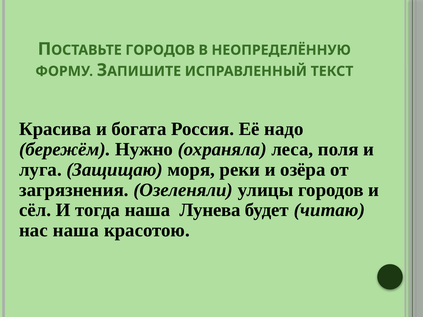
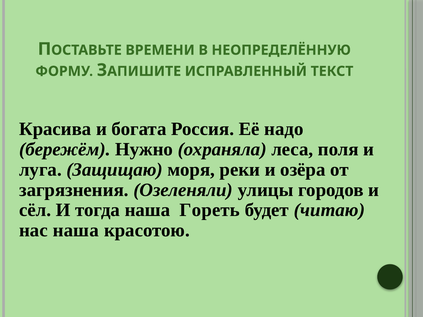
ГОРОДОВ: ГОРОДОВ -> ВРЕМЕНИ (160, 50)
Лунева: Лунева -> Гореть (210, 210)
